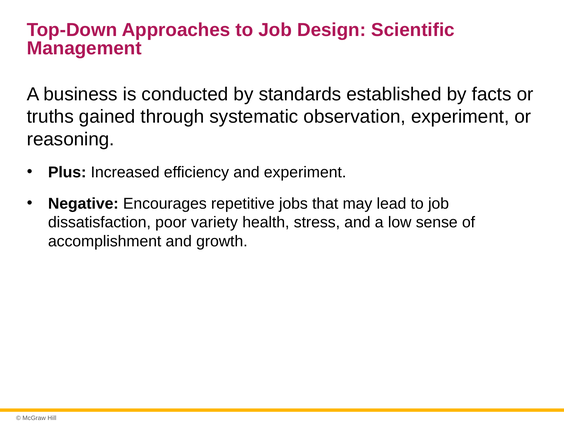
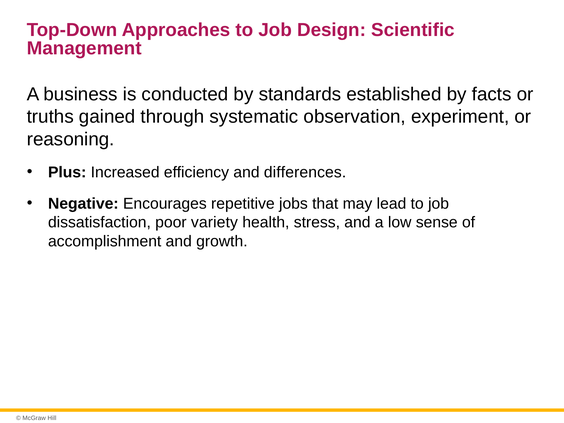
and experiment: experiment -> differences (305, 172)
